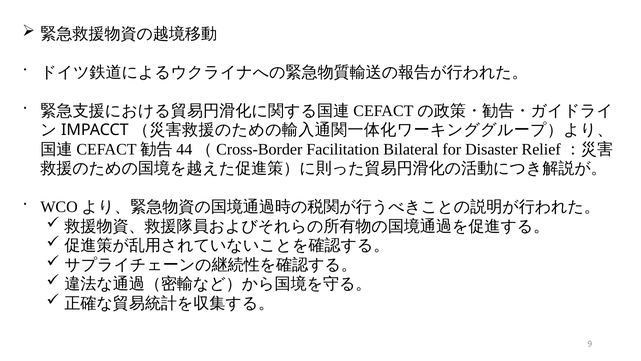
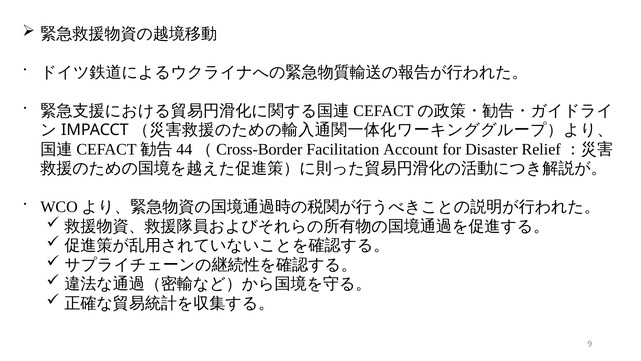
Bilateral: Bilateral -> Account (411, 149)
